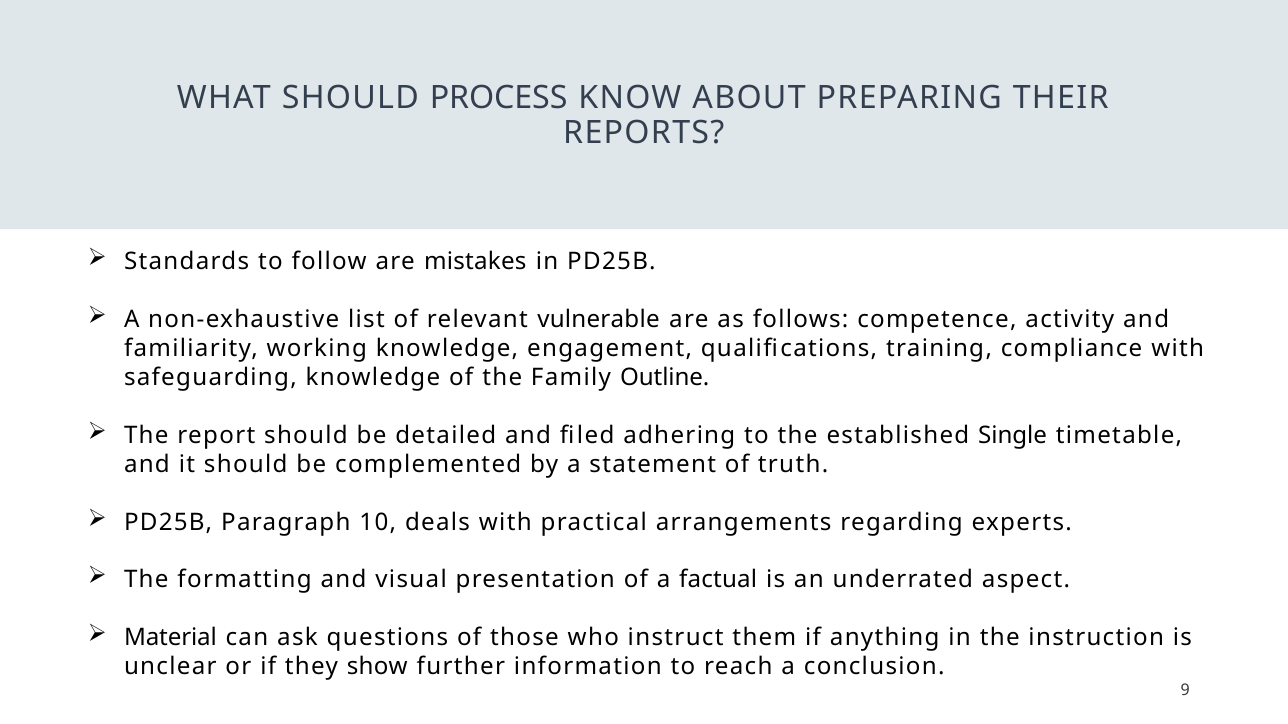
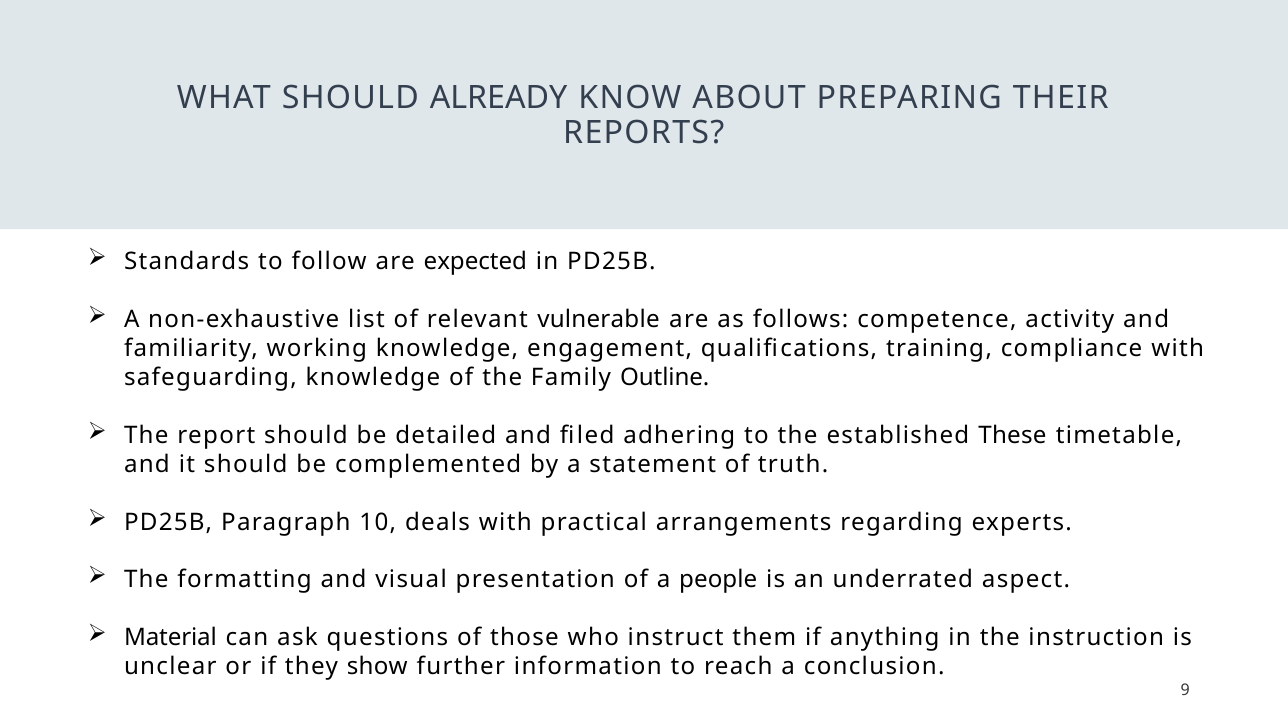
PROCESS: PROCESS -> ALREADY (499, 98)
mistakes: mistakes -> expected (475, 262)
Single: Single -> These (1012, 435)
factual: factual -> people (718, 580)
